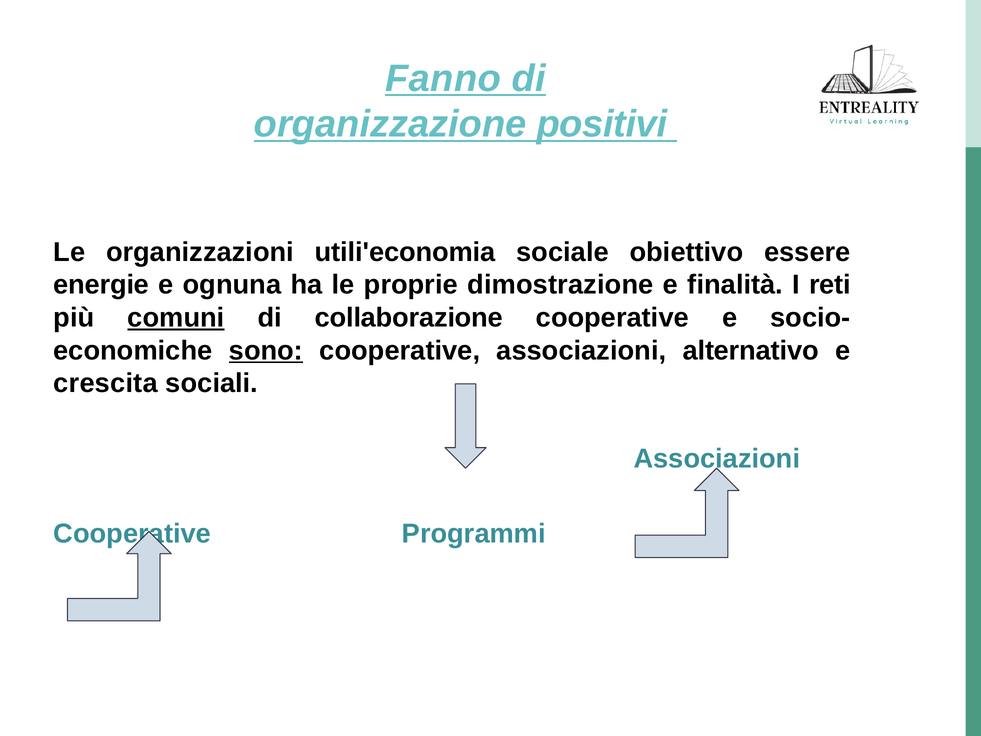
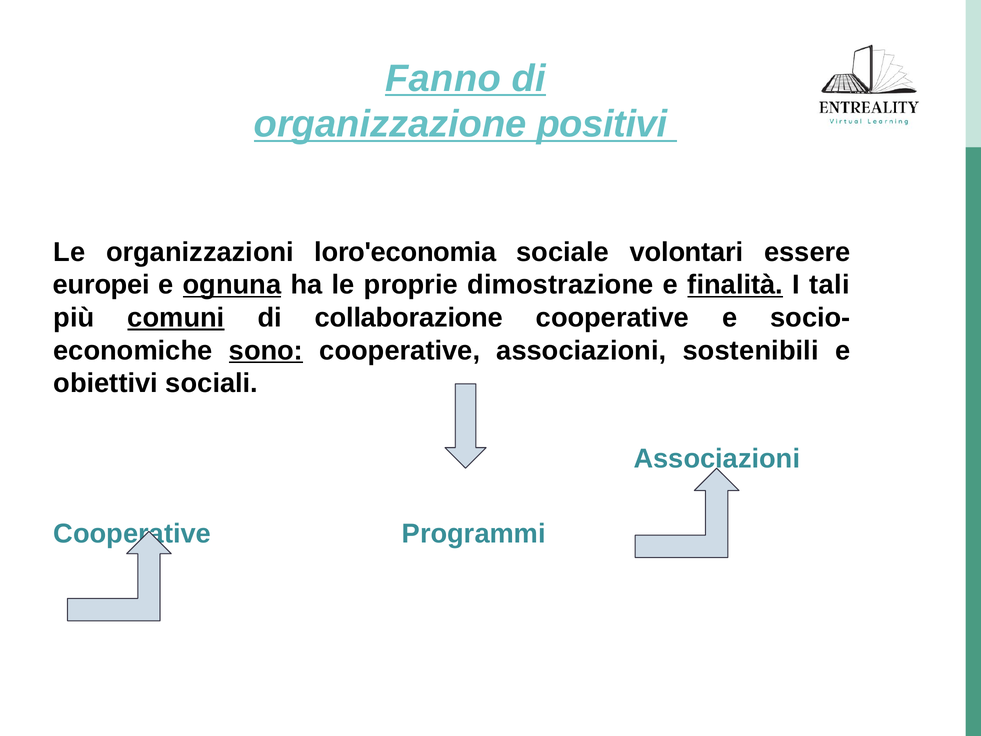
utili'economia: utili'economia -> loro'economia (405, 252)
obiettivo: obiettivo -> volontari (687, 252)
energie: energie -> europei (101, 285)
ognuna underline: none -> present (232, 285)
finalità underline: none -> present (735, 285)
reti: reti -> tali (830, 285)
alternativo: alternativo -> sostenibili (751, 350)
crescita: crescita -> obiettivi (106, 383)
